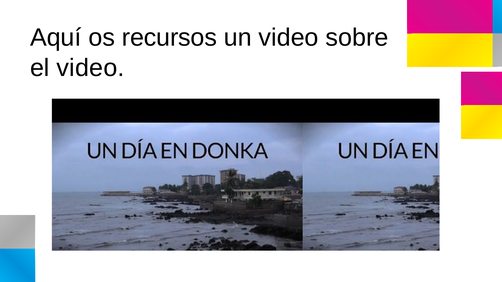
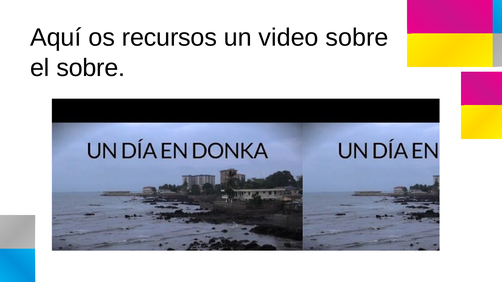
el video: video -> sobre (91, 68)
